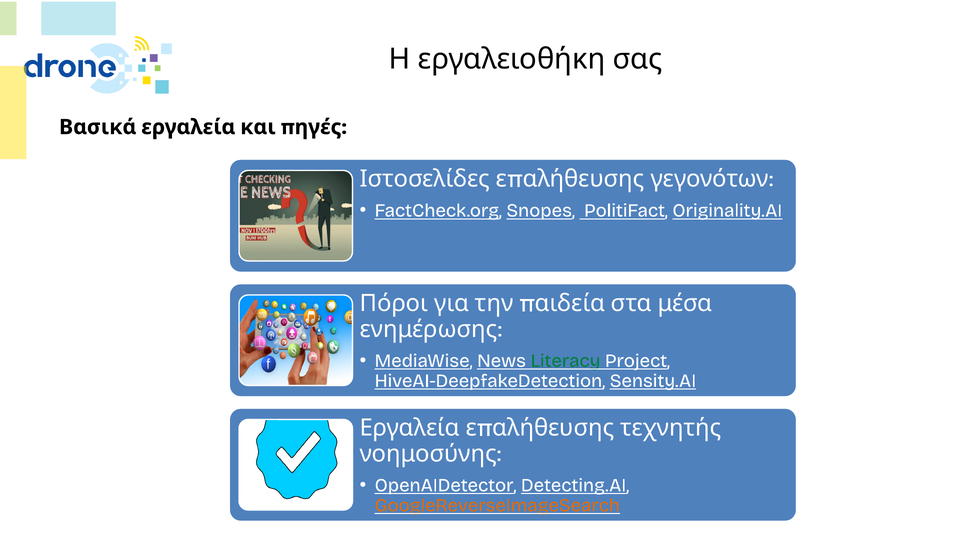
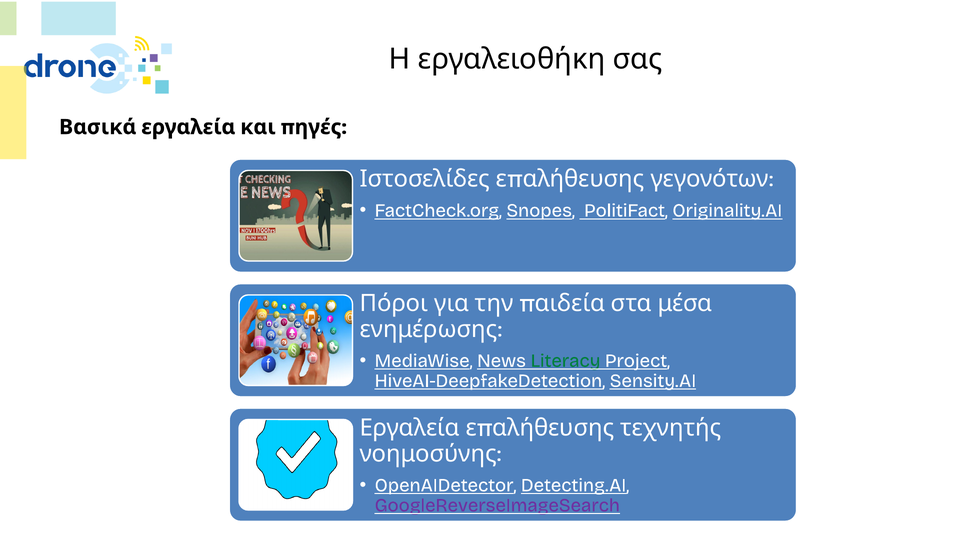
GoogleReverseImageSearch colour: orange -> purple (497, 505)
